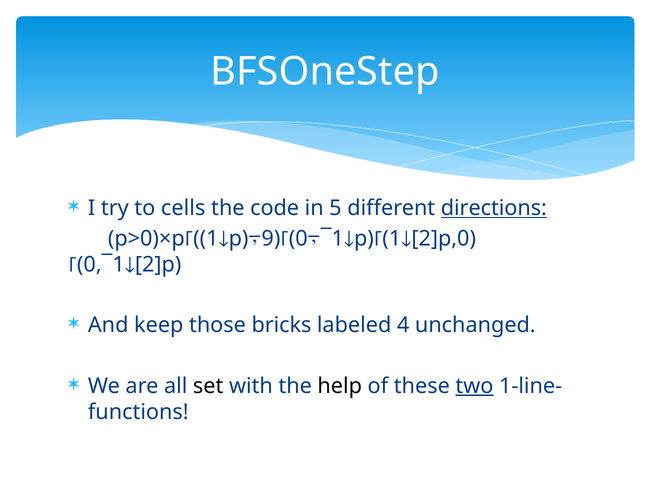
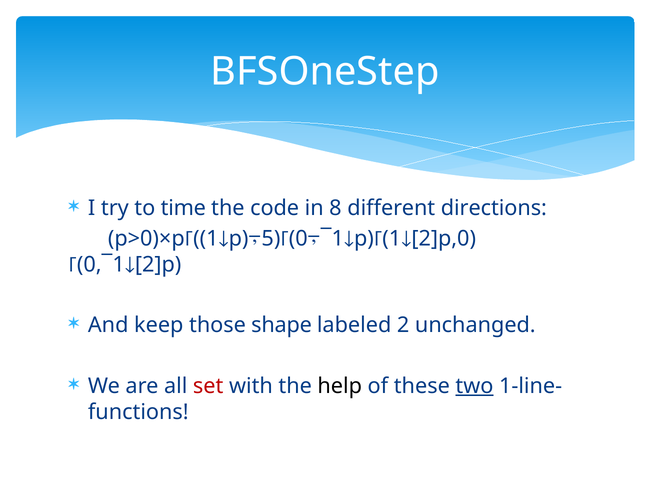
cells: cells -> time (183, 208)
5: 5 -> 8 (335, 208)
directions underline: present -> none (494, 208)
9: 9 -> 5 (271, 238)
bricks: bricks -> shape (282, 325)
4: 4 -> 2 (403, 325)
set colour: black -> red (208, 386)
